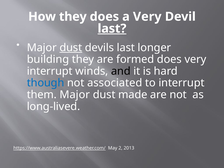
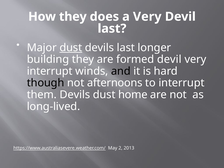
last underline: present -> none (112, 29)
formed does: does -> devil (169, 59)
though colour: blue -> black (46, 83)
associated: associated -> afternoons (115, 83)
them Major: Major -> Devils (75, 95)
made: made -> home (133, 95)
